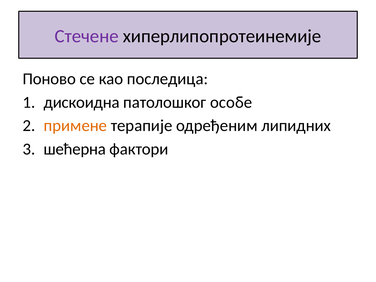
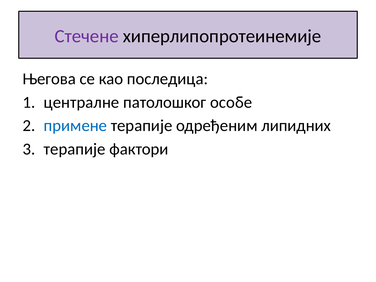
Поново: Поново -> Његова (49, 79)
дискоидна: дискоидна -> централне (82, 102)
примене colour: orange -> blue (75, 126)
шећерна: шећерна -> терапије (75, 149)
